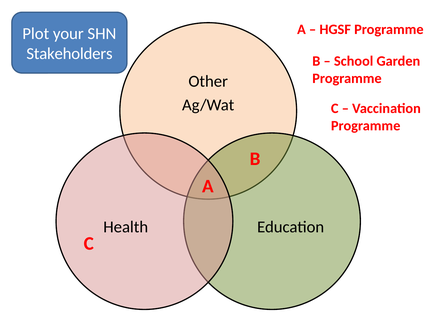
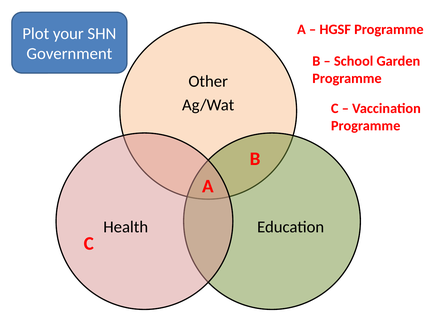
Stakeholders: Stakeholders -> Government (69, 54)
